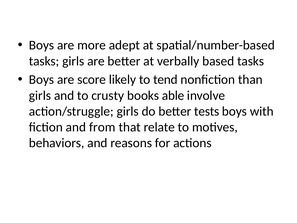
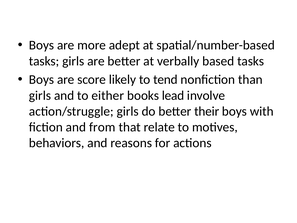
crusty: crusty -> either (108, 95)
able: able -> lead (173, 95)
tests: tests -> their (207, 111)
